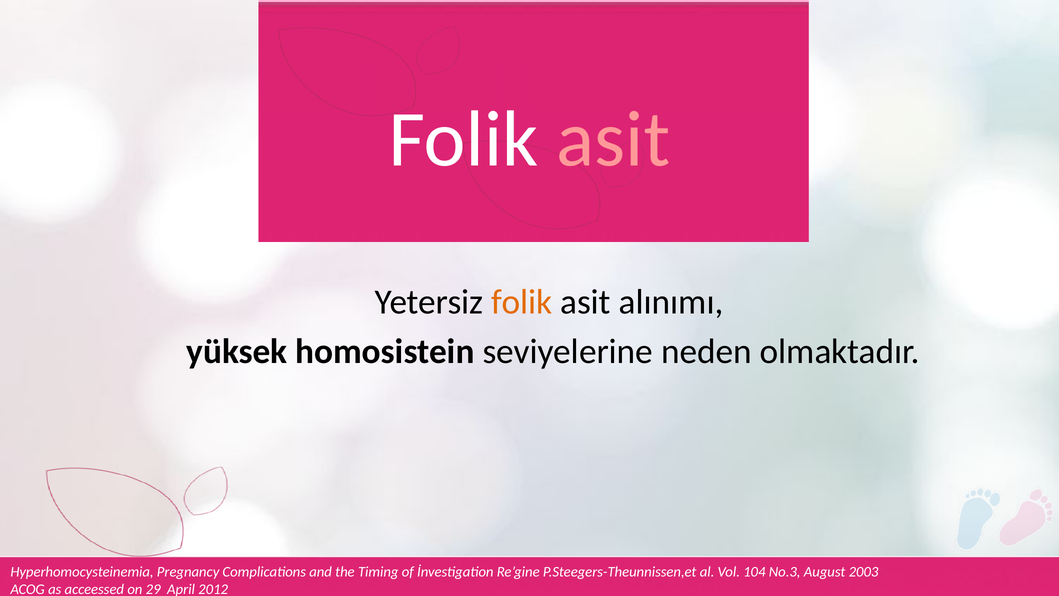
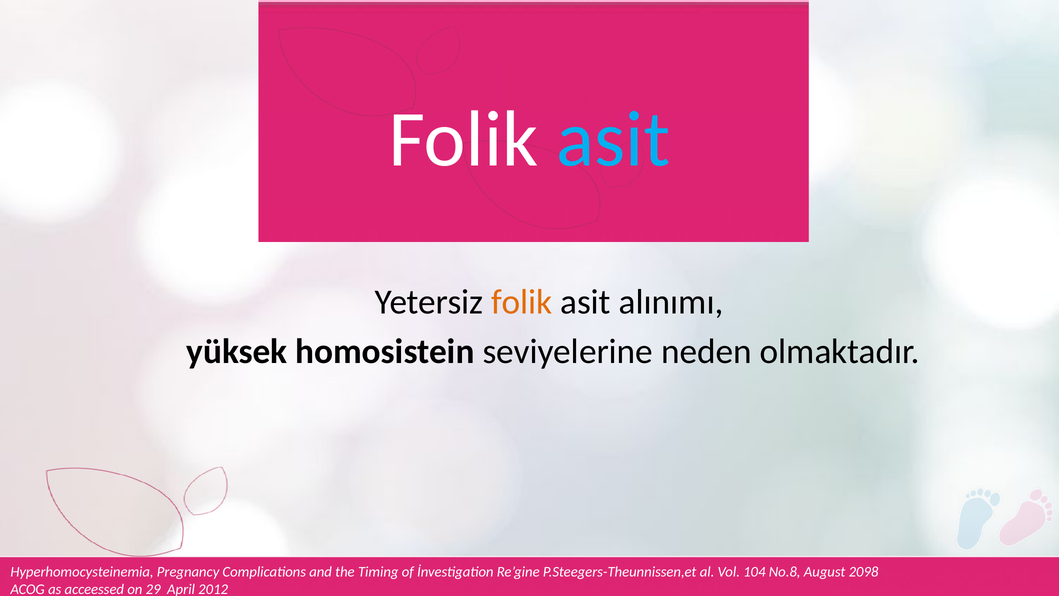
asit colour: pink -> light blue (613, 139)
No.3: No.3 -> No.8 (785, 571)
2003: 2003 -> 2098 (864, 571)
